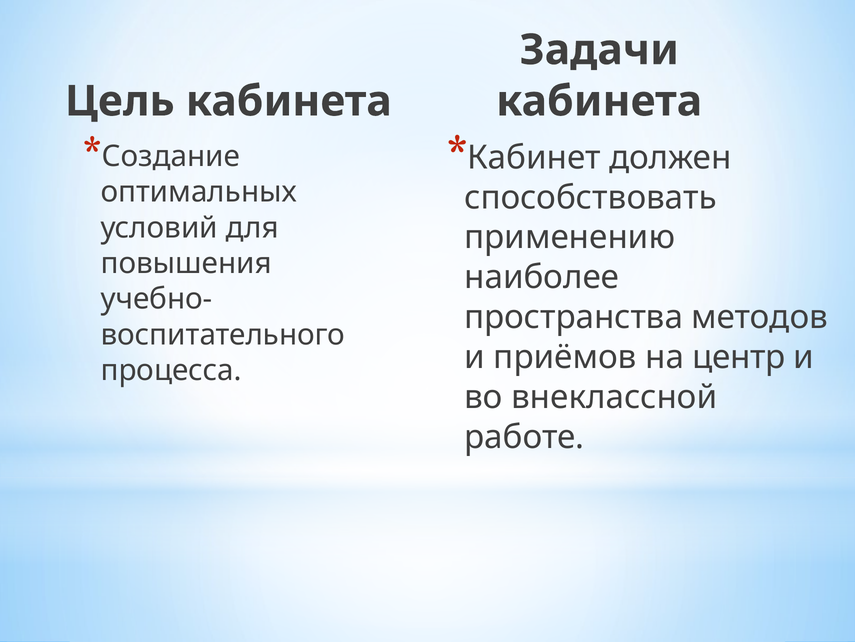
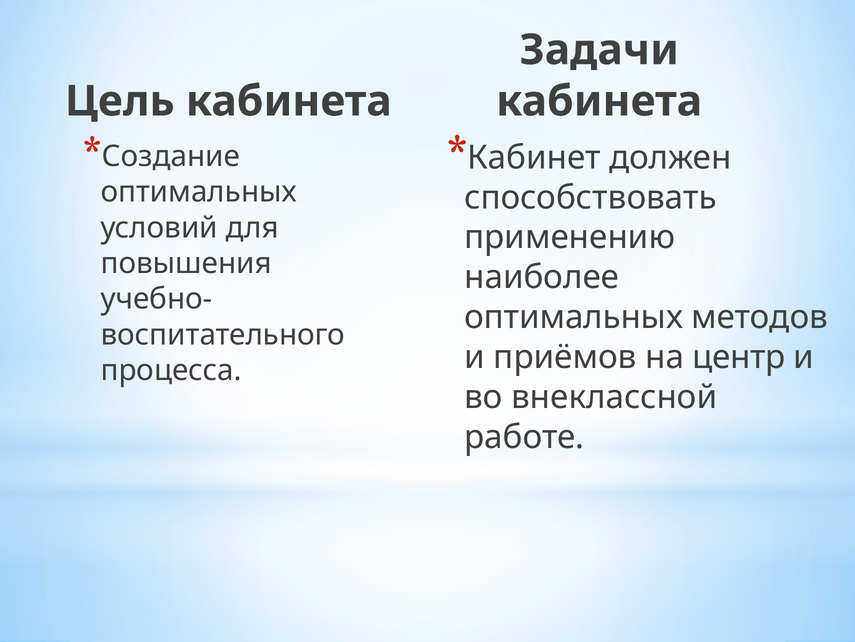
пространства: пространства -> оптимальных (574, 317)
